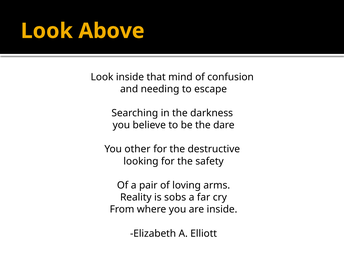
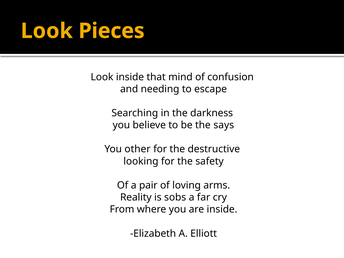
Above: Above -> Pieces (112, 31)
dare: dare -> says (224, 125)
